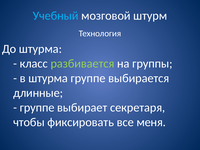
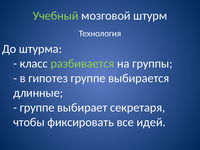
Учебный colour: light blue -> light green (56, 16)
в штурма: штурма -> гипотез (48, 78)
меня: меня -> идей (151, 122)
